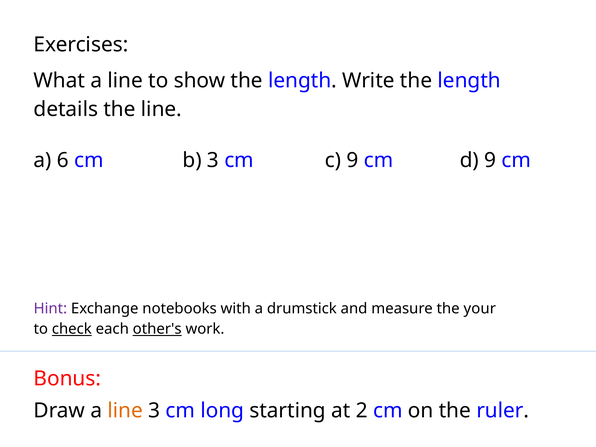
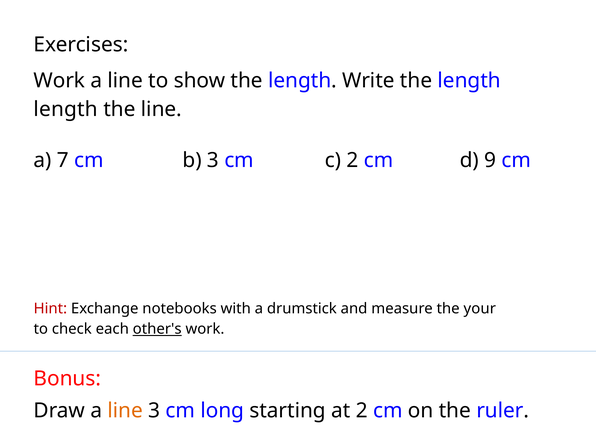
What: What -> Work (59, 81)
details: details -> length (66, 109)
6: 6 -> 7 (63, 160)
c 9: 9 -> 2 (352, 160)
Hint colour: purple -> red (50, 309)
check underline: present -> none (72, 329)
